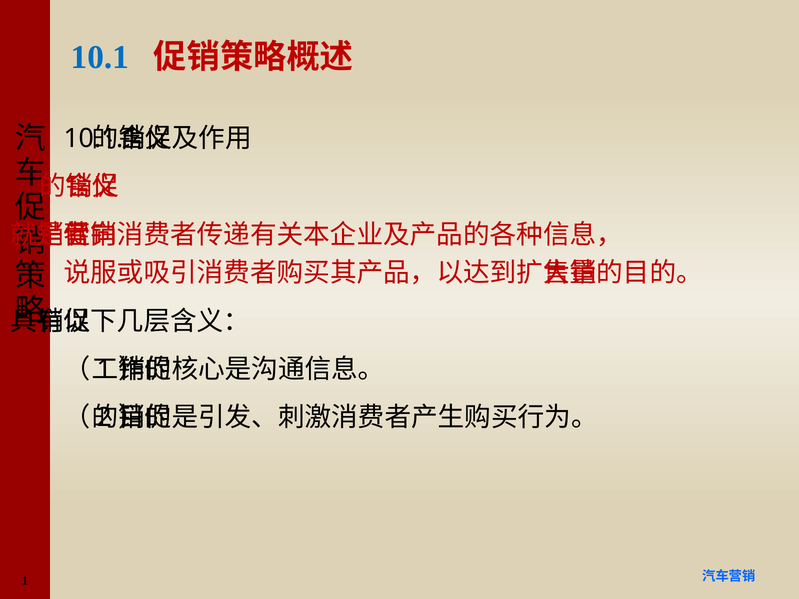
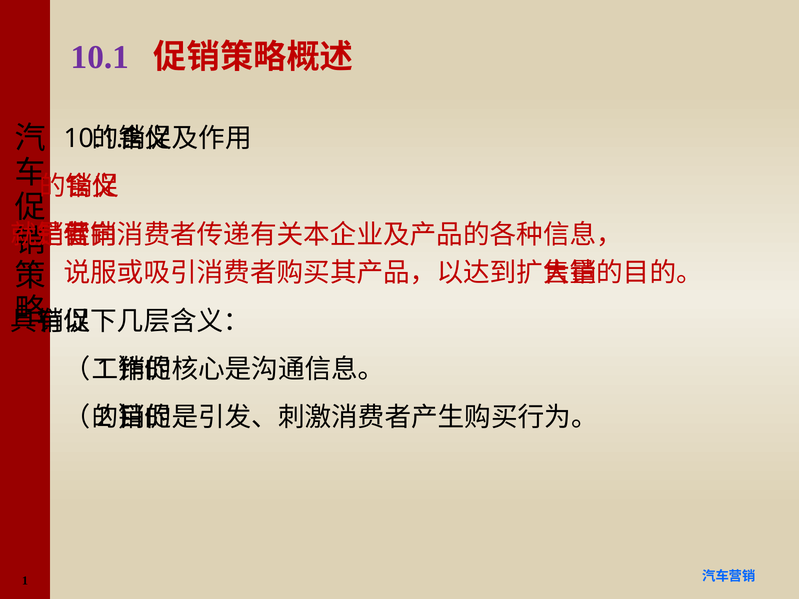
10.1 colour: blue -> purple (100, 57)
